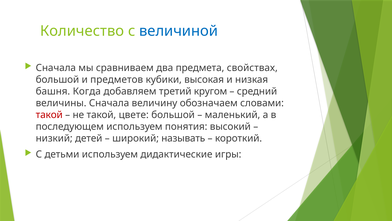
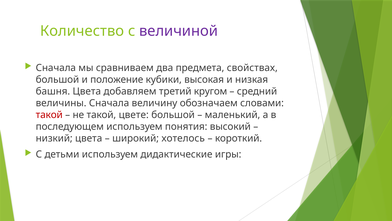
величиной colour: blue -> purple (179, 31)
предметов: предметов -> положение (117, 79)
башня Когда: Когда -> Цвета (87, 91)
низкий детей: детей -> цвета (89, 138)
называть: называть -> хотелось (183, 138)
